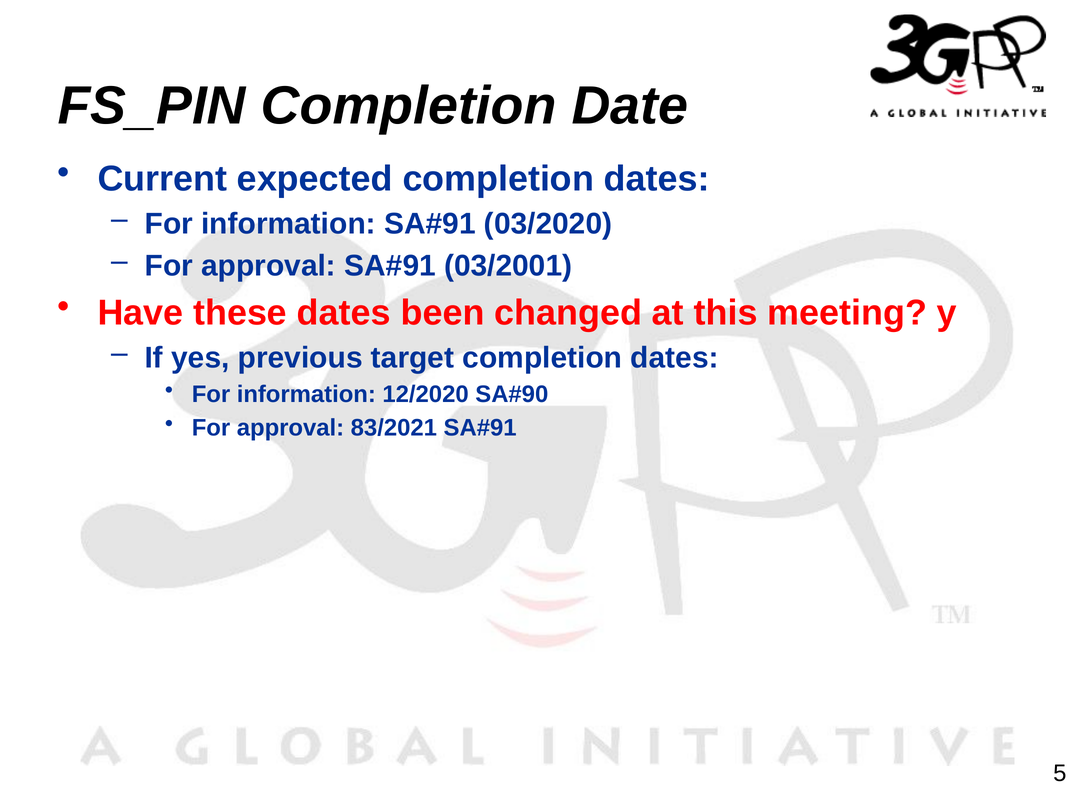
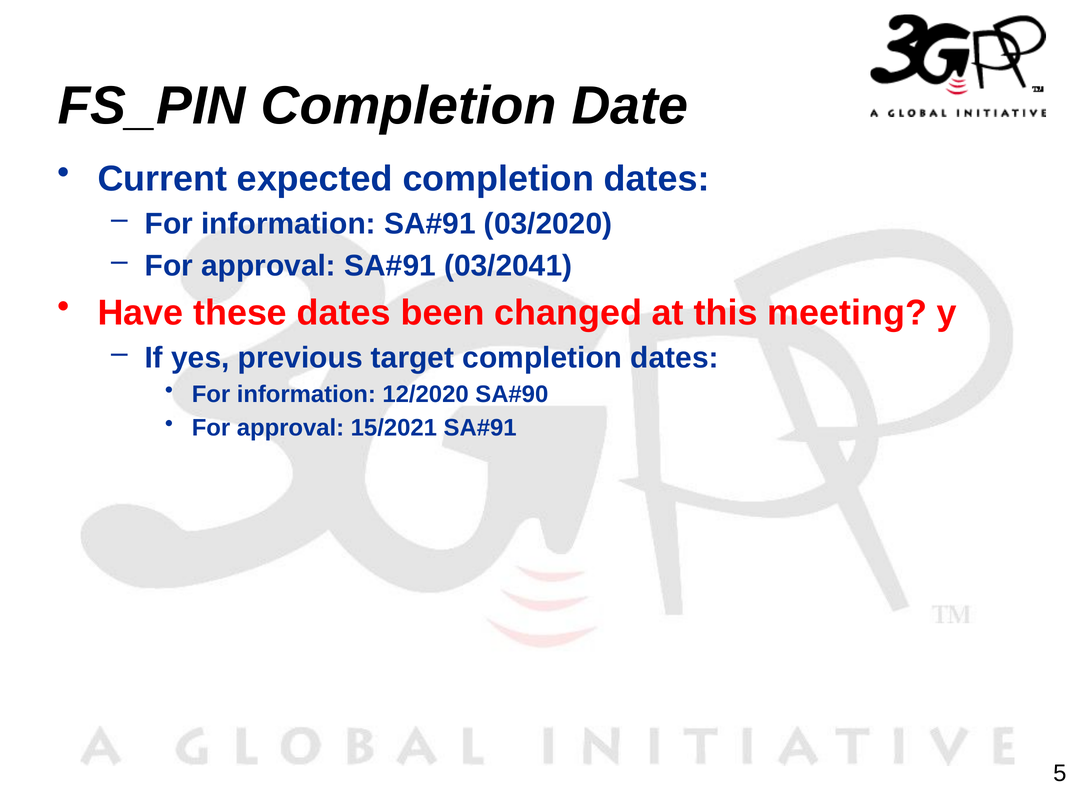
03/2001: 03/2001 -> 03/2041 (508, 266)
83/2021: 83/2021 -> 15/2021 (394, 428)
